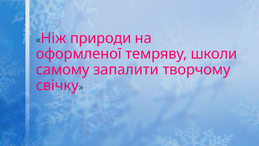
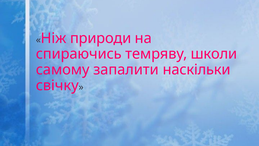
оформленої: оформленої -> спираючись (79, 54)
творчому: творчому -> наскільки (197, 70)
